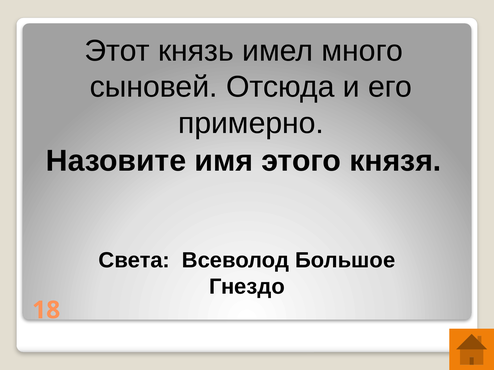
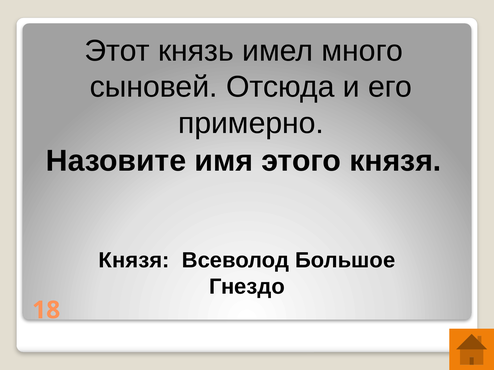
Света: Света -> Князя (134, 261)
